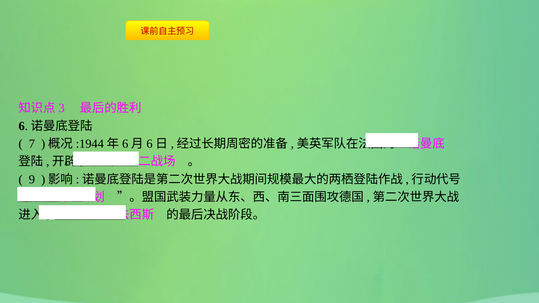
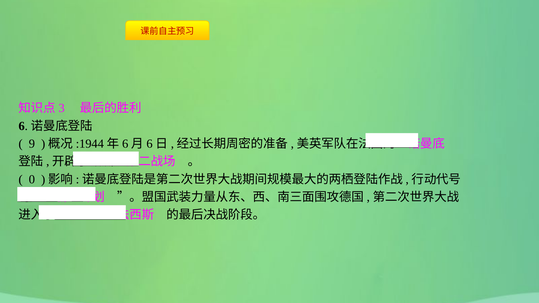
7: 7 -> 9 (32, 144)
9: 9 -> 0 (32, 179)
